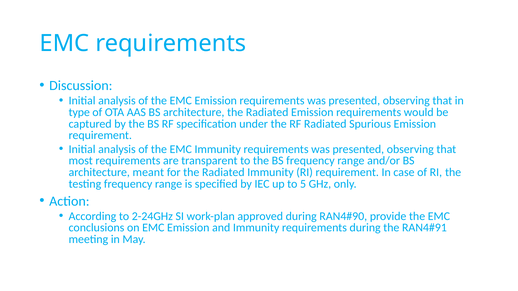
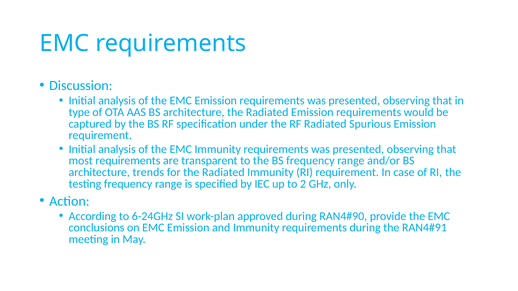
meant: meant -> trends (148, 172)
5: 5 -> 2 (303, 184)
2-24GHz: 2-24GHz -> 6-24GHz (152, 216)
